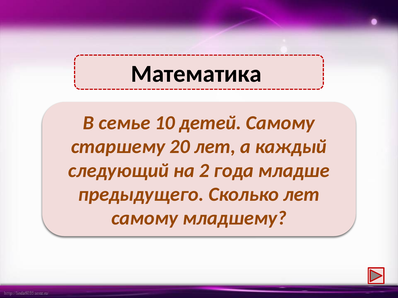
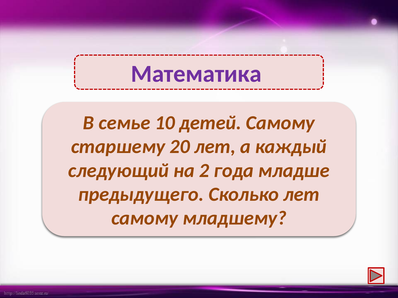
Математика colour: black -> purple (196, 74)
